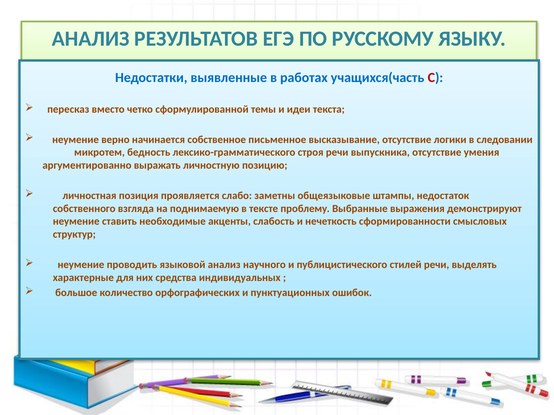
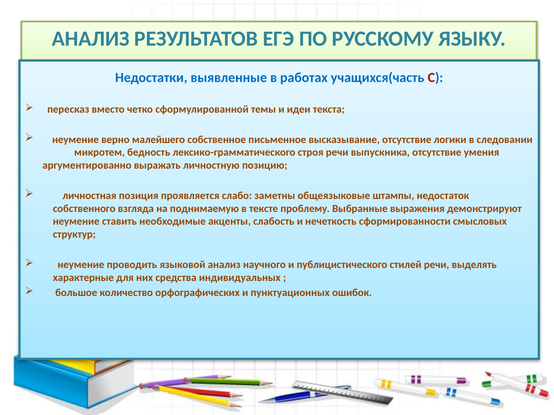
начинается: начинается -> малейшего (159, 140)
